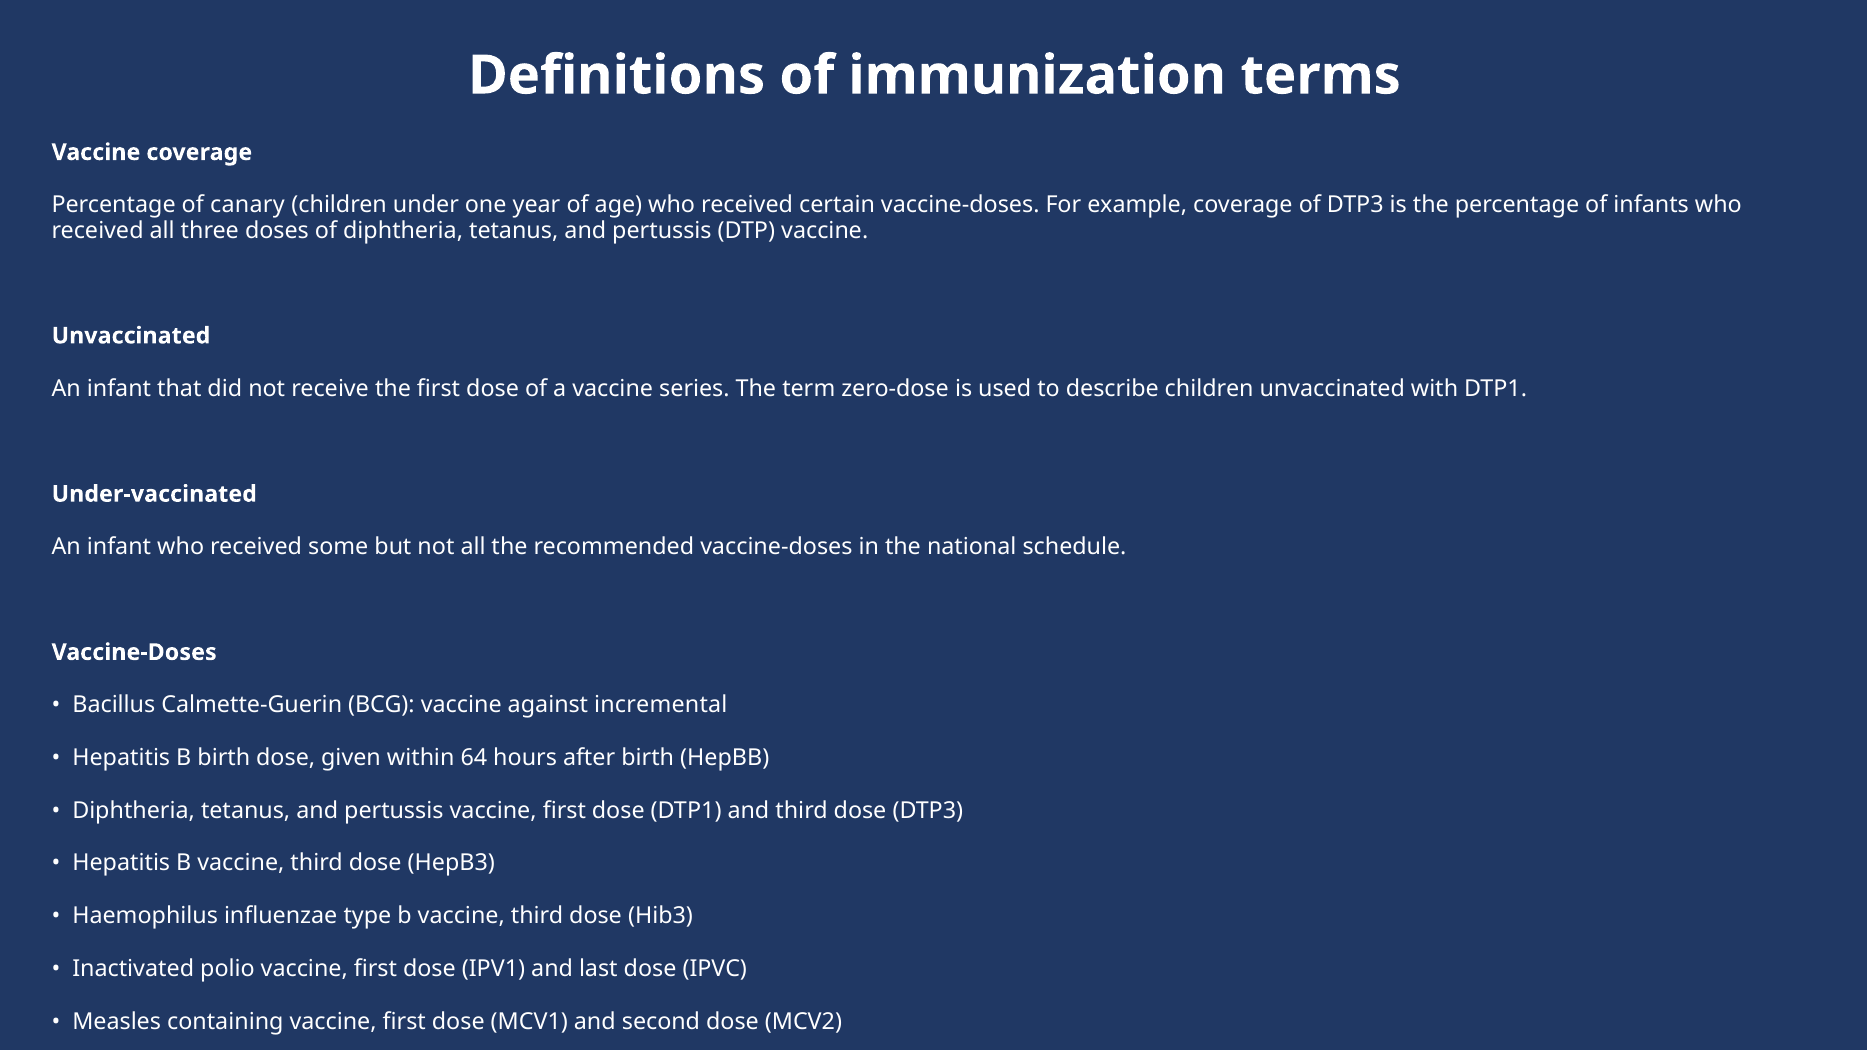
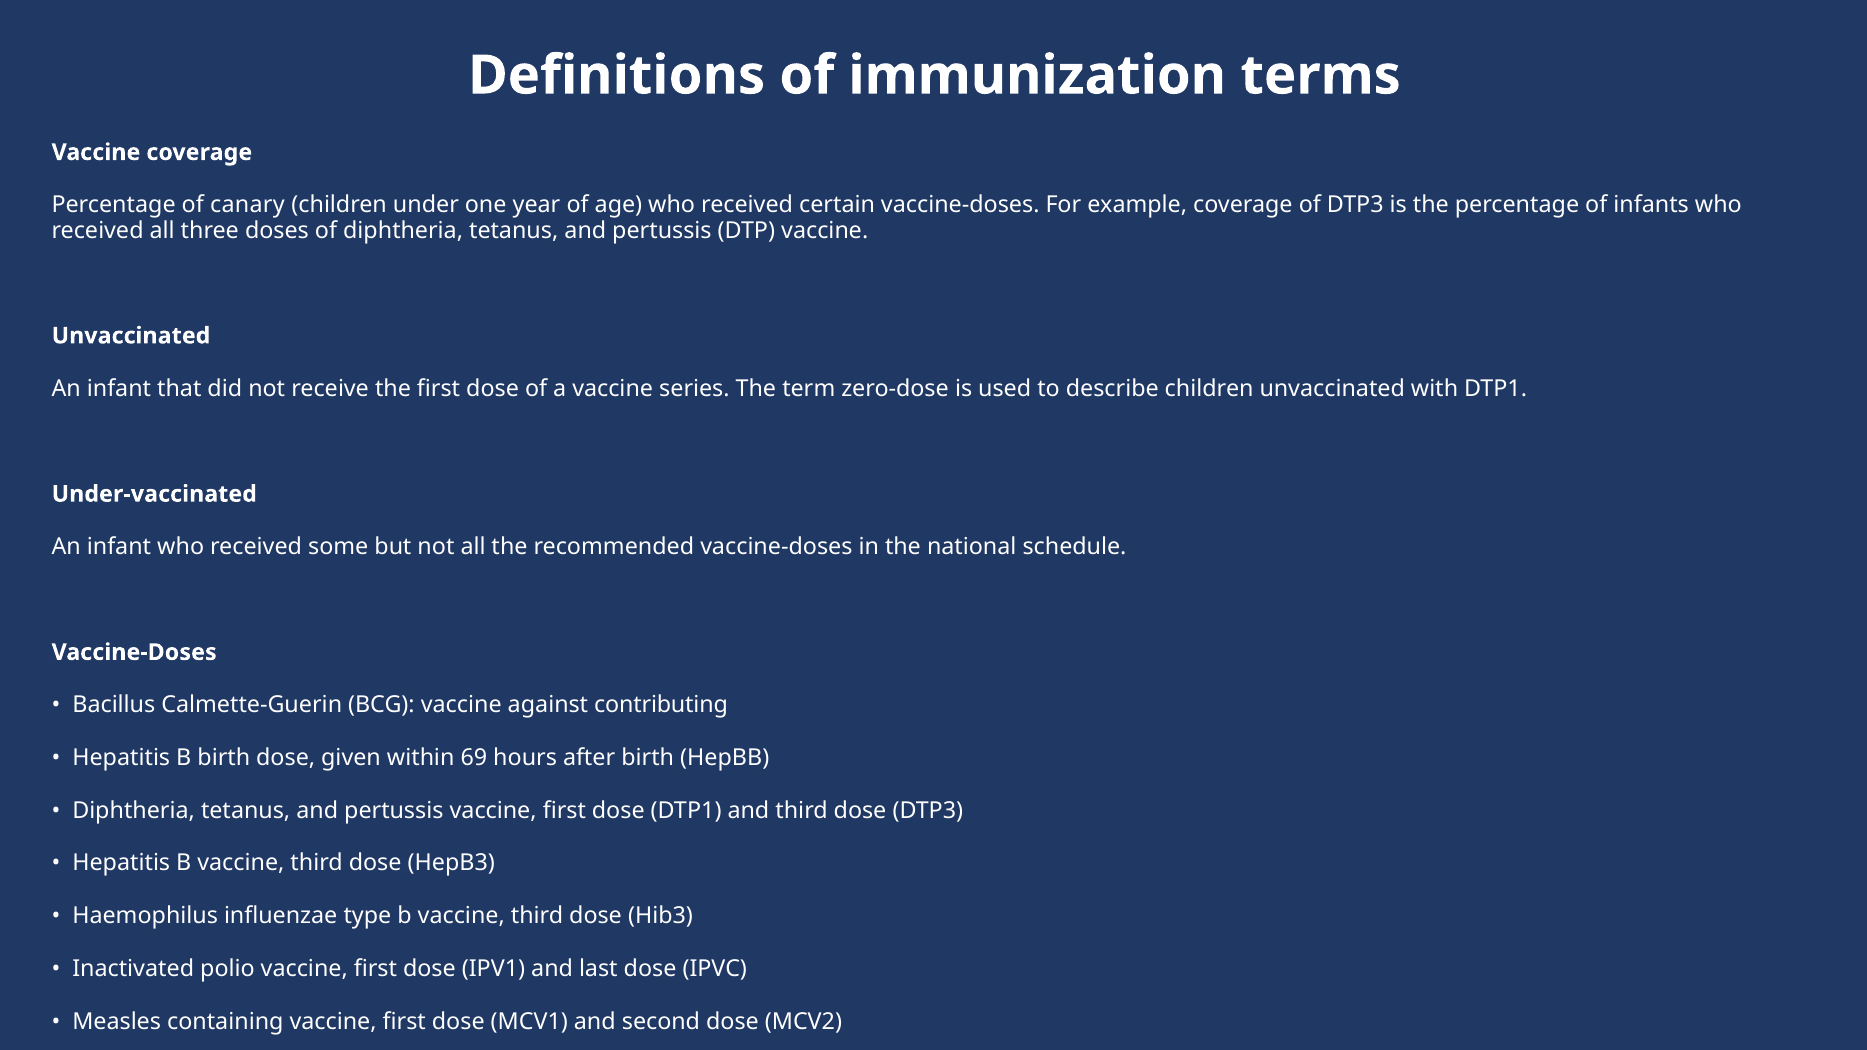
incremental: incremental -> contributing (661, 705)
64: 64 -> 69 (474, 758)
